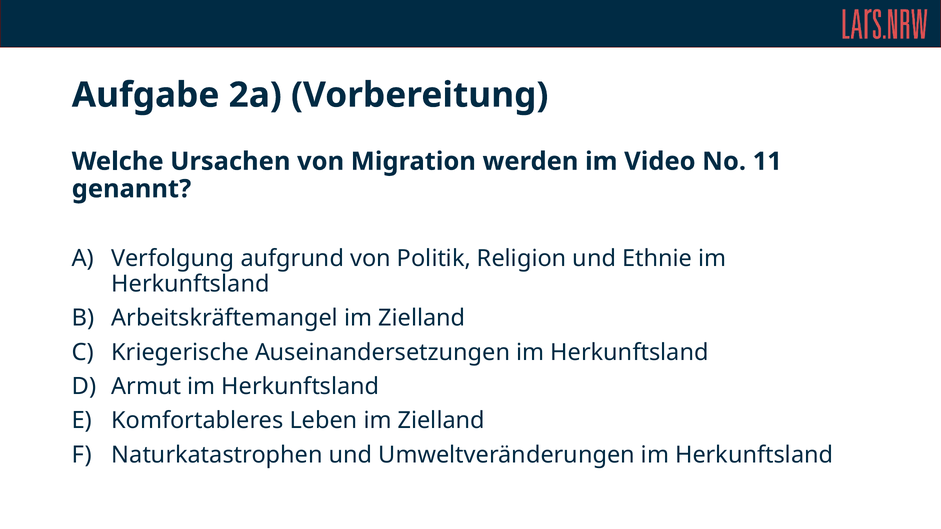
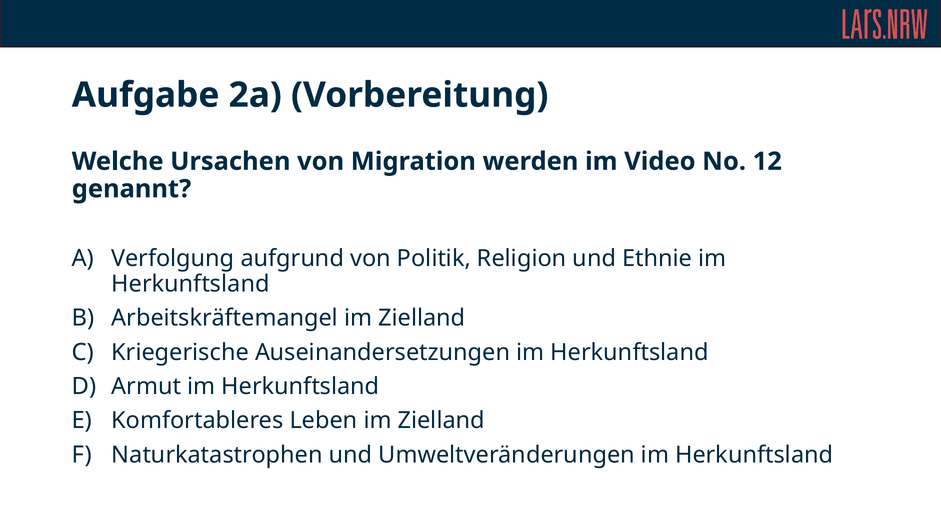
11: 11 -> 12 (767, 161)
